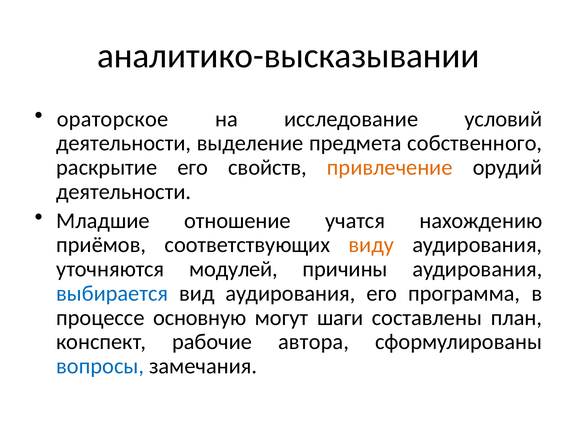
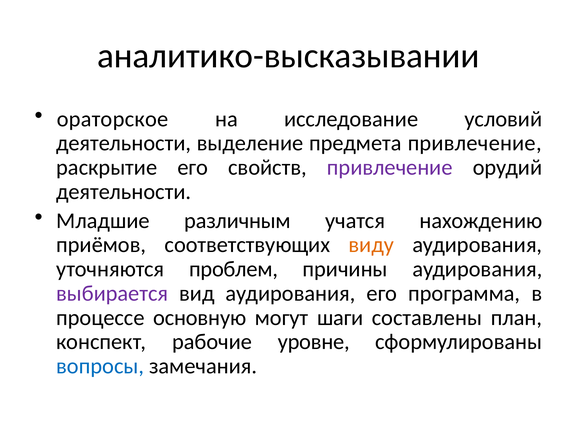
предмета собственного: собственного -> привлечение (475, 143)
привлечение colour: orange -> purple (390, 167)
отношение: отношение -> различным (238, 220)
модулей: модулей -> проблем (234, 269)
выбирается colour: blue -> purple (112, 293)
автора: автора -> уровне (314, 342)
